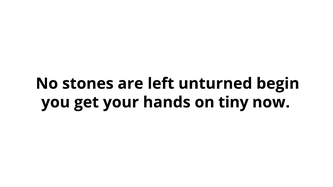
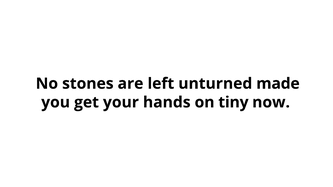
begin: begin -> made (278, 84)
